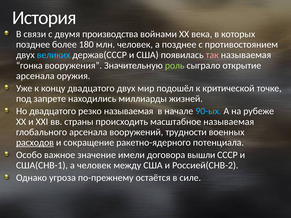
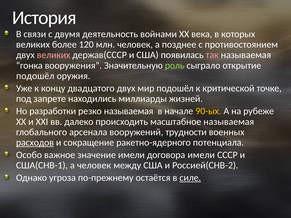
производства: производства -> деятельность (110, 34)
позднее: позднее -> великих (33, 45)
180: 180 -> 120 (86, 45)
великих colour: light blue -> pink (54, 55)
арсенала: арсенала -> подошёл (35, 76)
Но двадцатого: двадцатого -> разработки (53, 111)
90-ых colour: light blue -> yellow (208, 111)
страны: страны -> далеко (79, 122)
договора вышли: вышли -> имели (201, 155)
силе underline: none -> present (190, 178)
